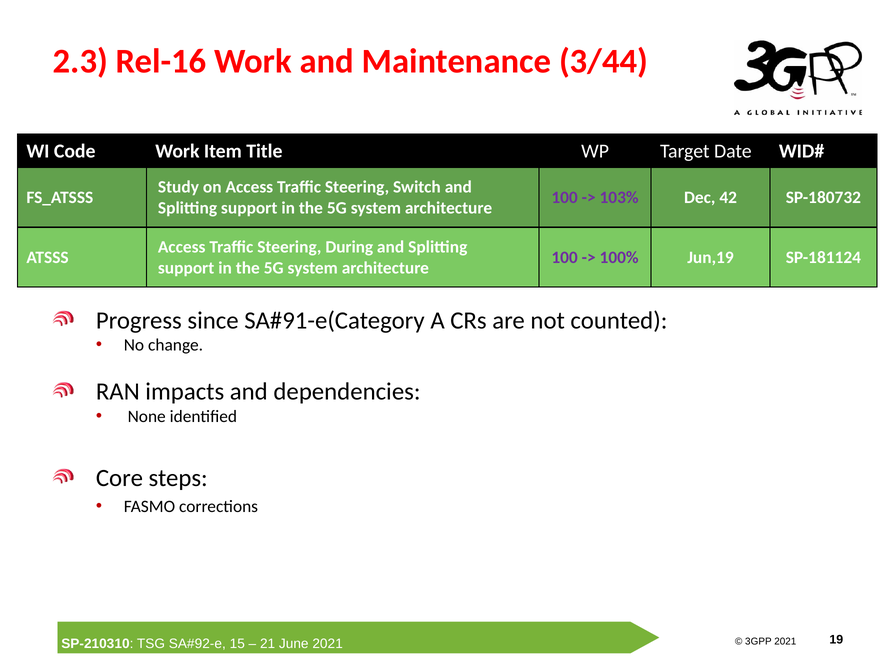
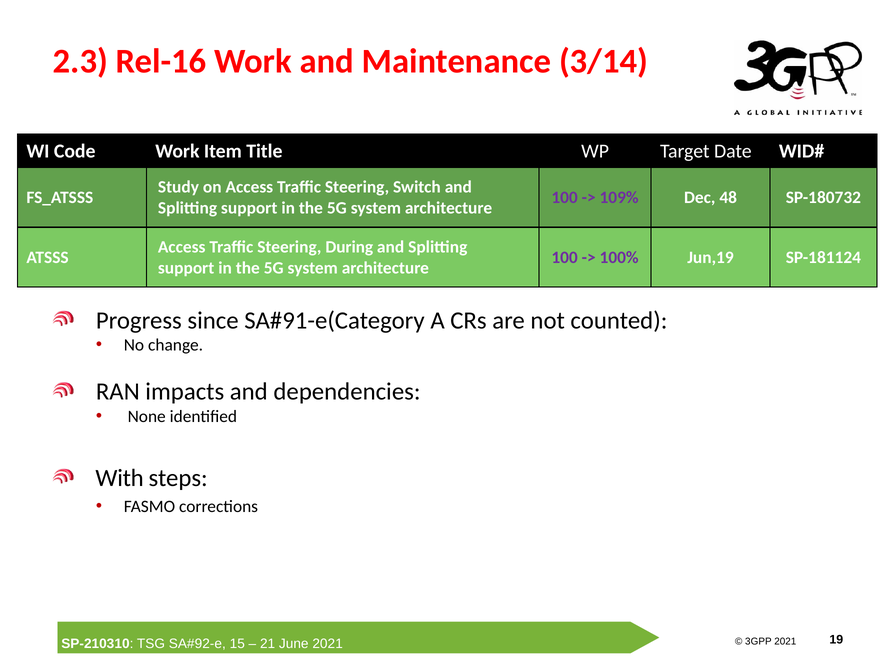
3/44: 3/44 -> 3/14 (604, 61)
103%: 103% -> 109% (619, 198)
42: 42 -> 48 (728, 198)
Core: Core -> With (120, 478)
